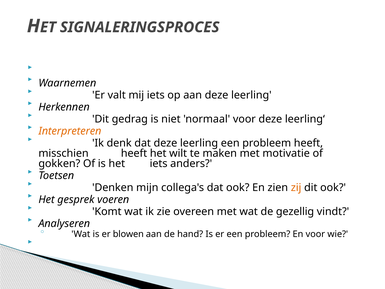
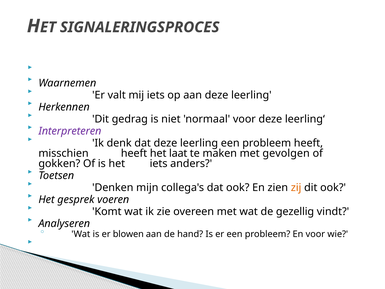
Interpreteren colour: orange -> purple (70, 131)
wilt: wilt -> laat (178, 153)
motivatie: motivatie -> gevolgen (286, 153)
